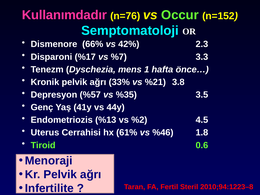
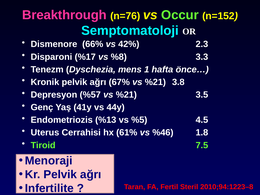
Kullanımdadır: Kullanımdadır -> Breakthrough (64, 15)
%7: %7 -> %8 (119, 57)
33%: 33% -> 67% (119, 82)
%57 vs %35: %35 -> %21 (126, 95)
%2: %2 -> %5 (139, 120)
0.6: 0.6 -> 7.5 (202, 145)
